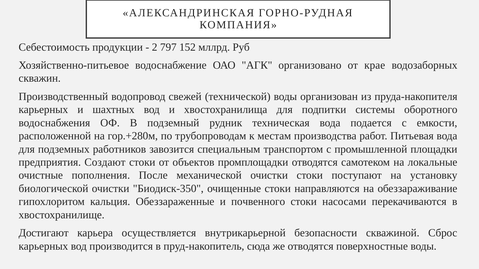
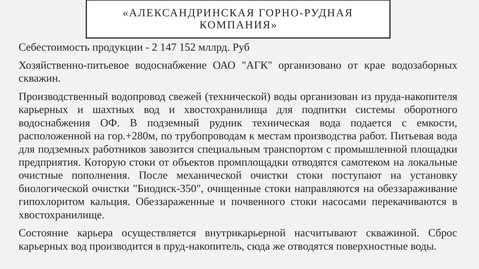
797: 797 -> 147 (168, 47)
Создают: Создают -> Которую (105, 162)
Достигают: Достигают -> Состояние (44, 233)
безопасности: безопасности -> насчитывают (326, 233)
